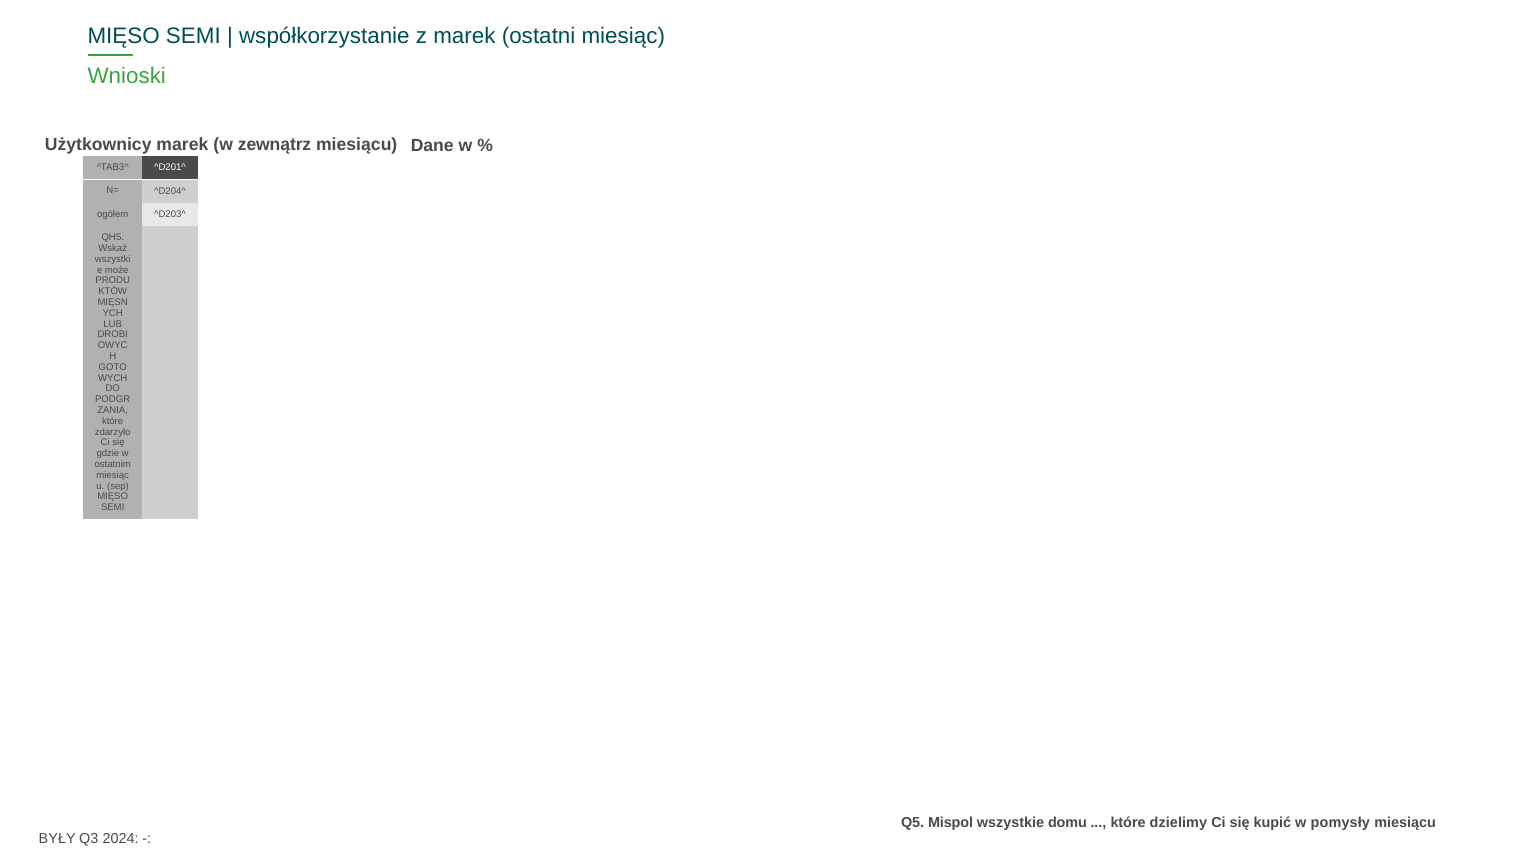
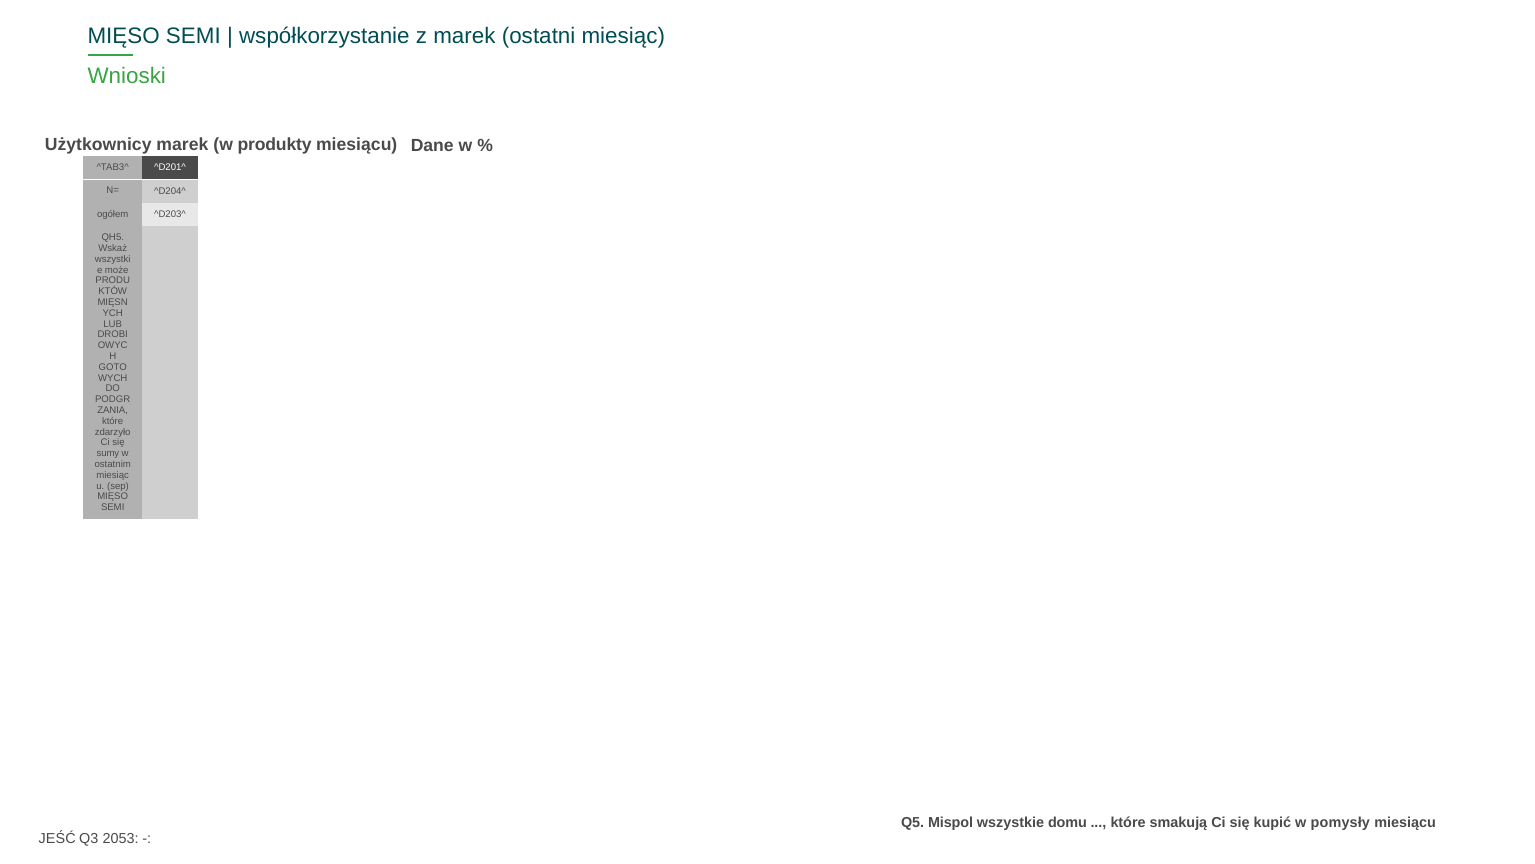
zewnątrz: zewnątrz -> produkty (275, 145)
gdzie: gdzie -> sumy (108, 453)
dzielimy: dzielimy -> smakują (1178, 823)
BYŁY: BYŁY -> JEŚĆ (57, 838)
2024: 2024 -> 2053 (121, 838)
